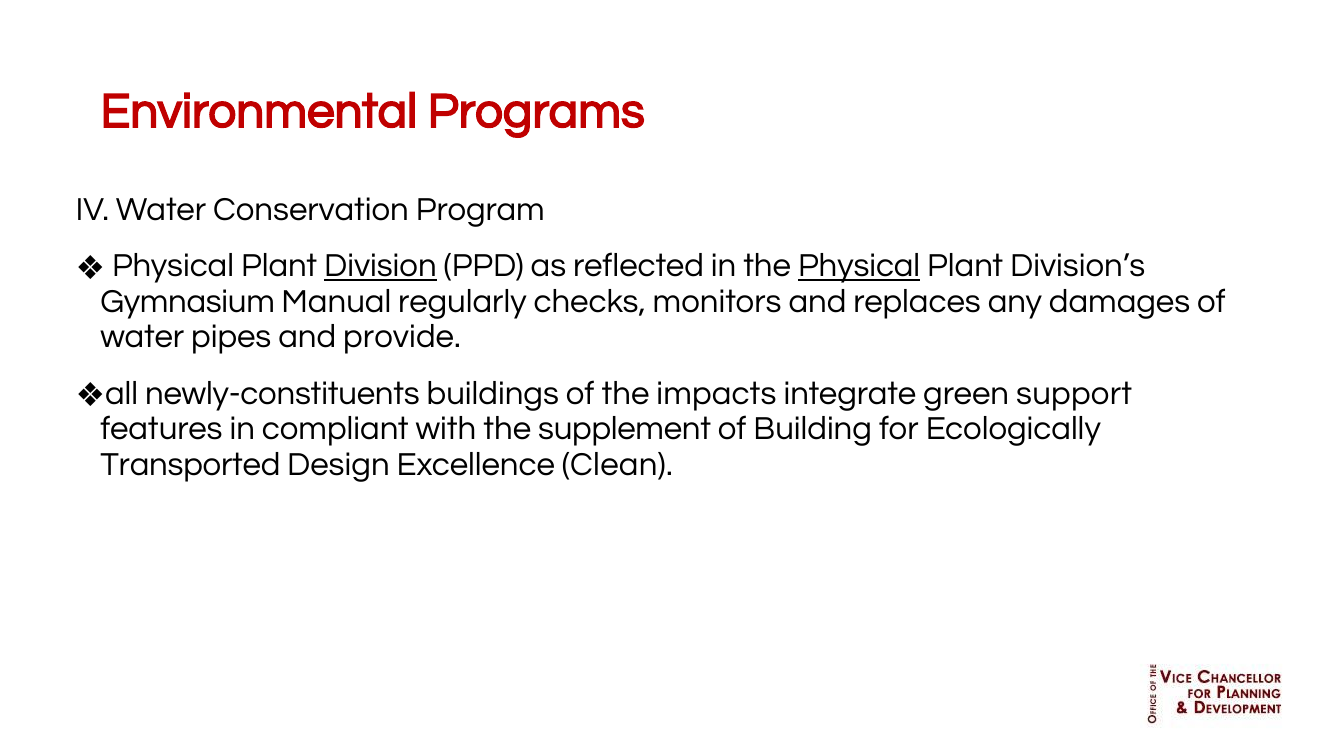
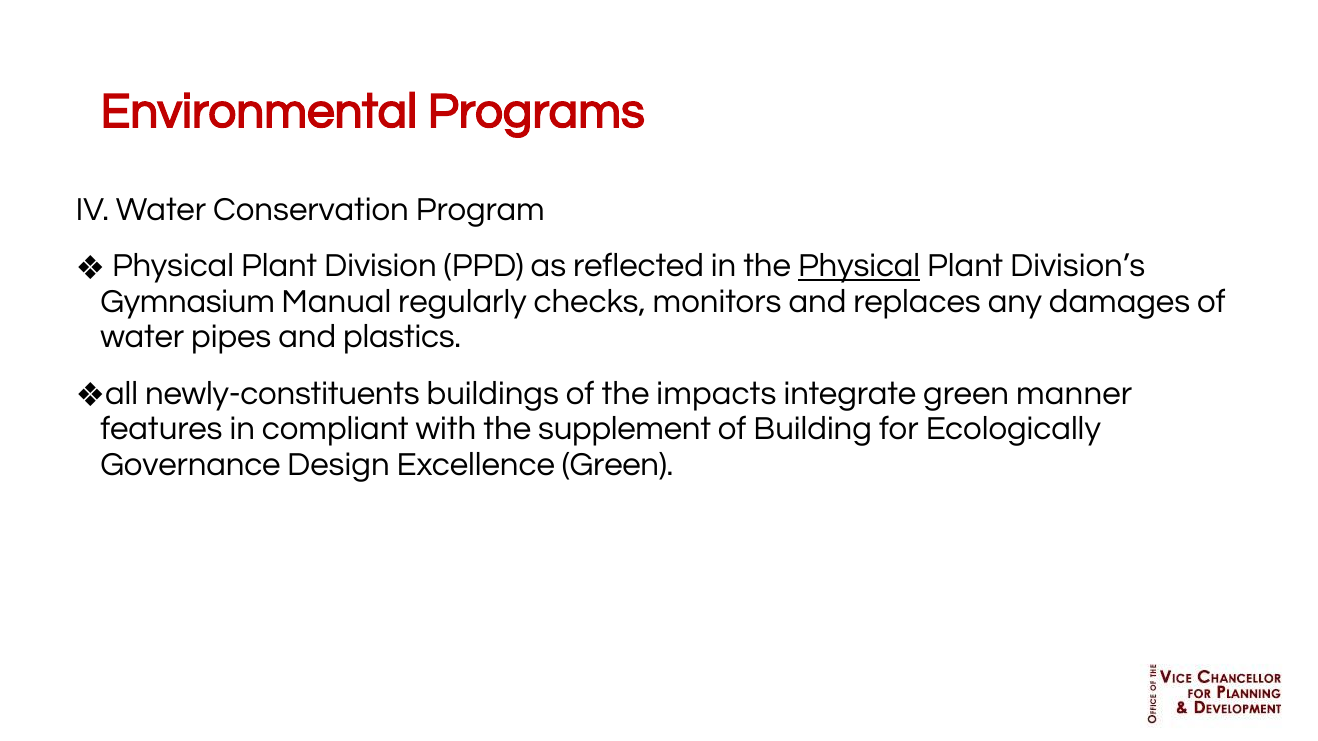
Division underline: present -> none (380, 266)
provide: provide -> plastics (402, 337)
support: support -> manner (1074, 394)
Transported: Transported -> Governance (190, 465)
Excellence Clean: Clean -> Green (618, 465)
